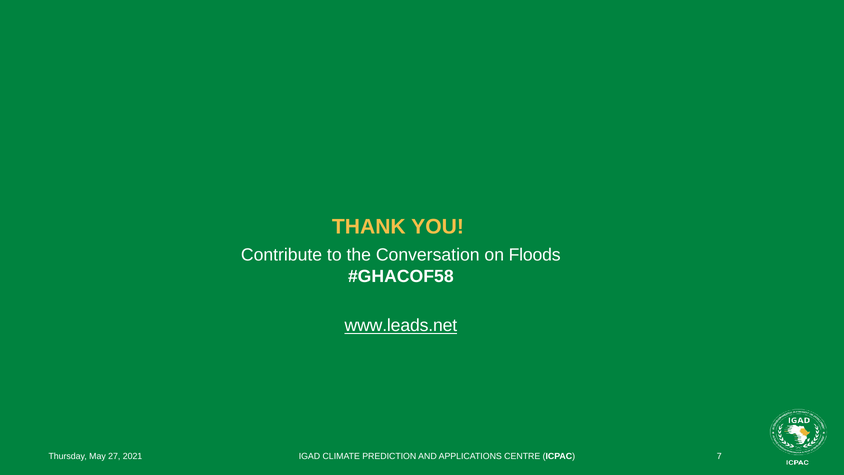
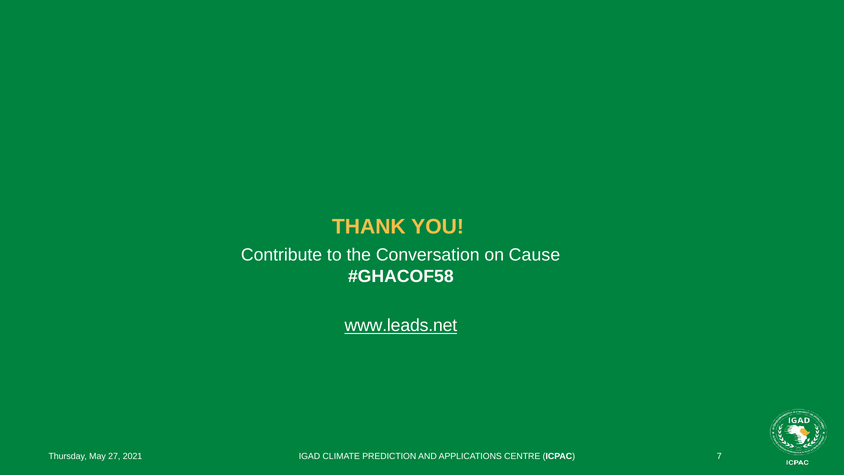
Floods: Floods -> Cause (534, 255)
